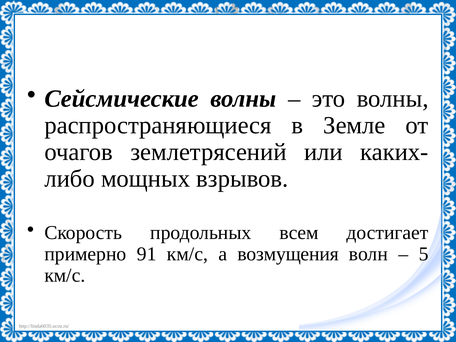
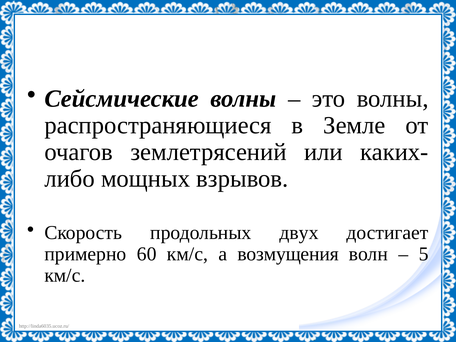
всем: всем -> двух (299, 233)
91: 91 -> 60 (147, 254)
